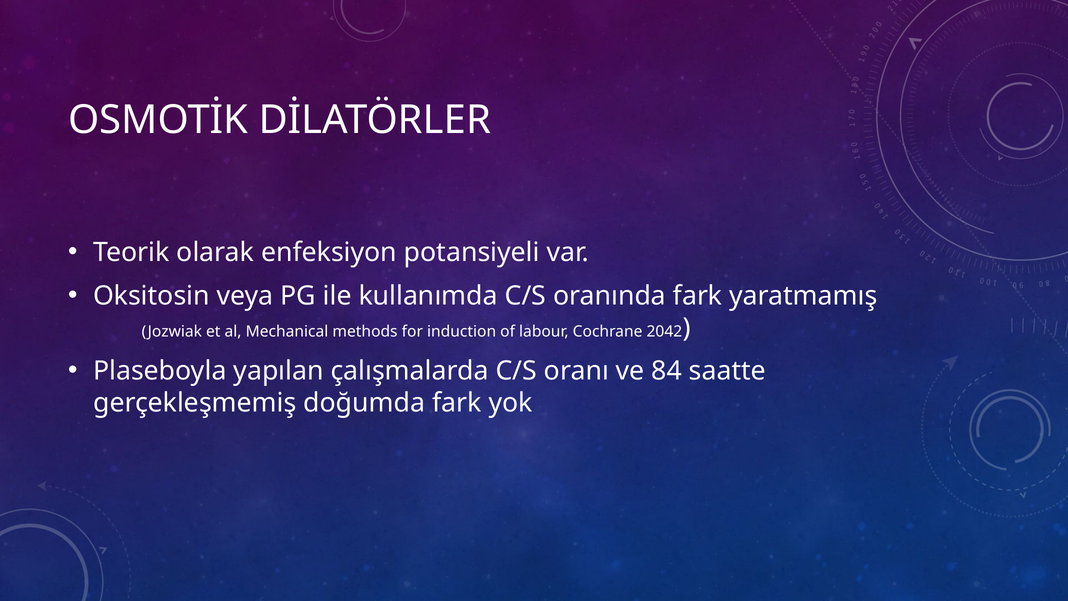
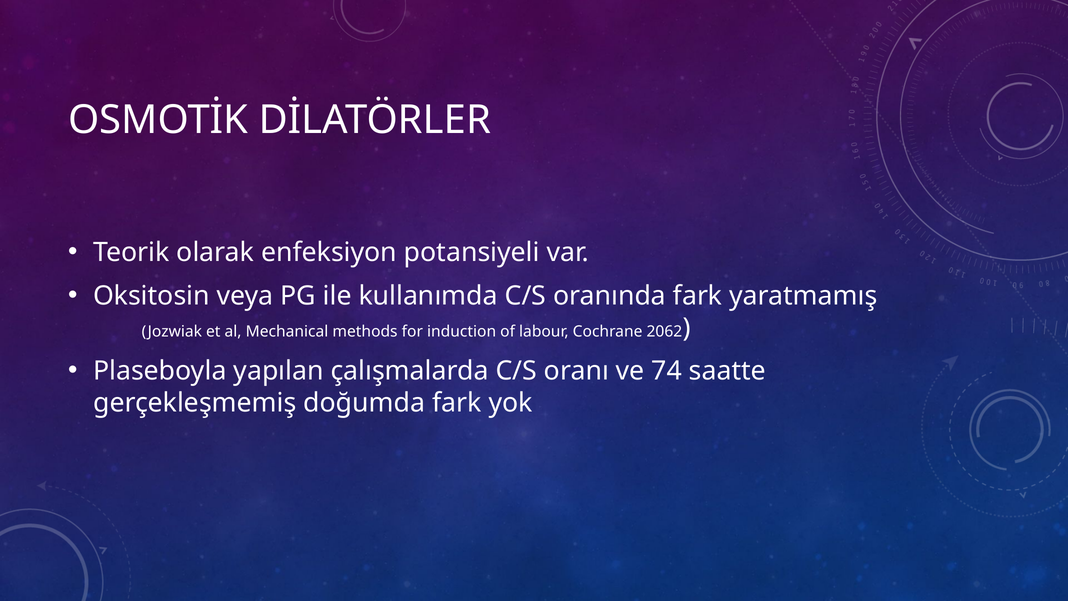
2042: 2042 -> 2062 (664, 331)
84: 84 -> 74 (667, 371)
